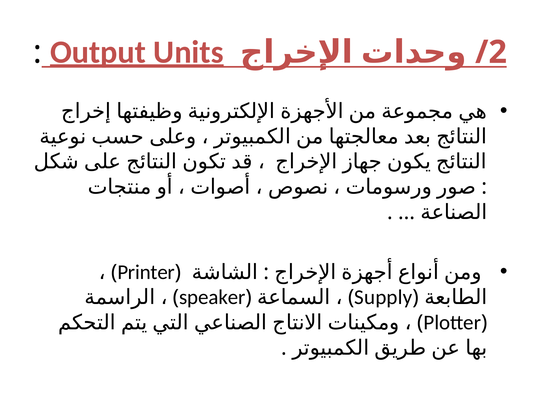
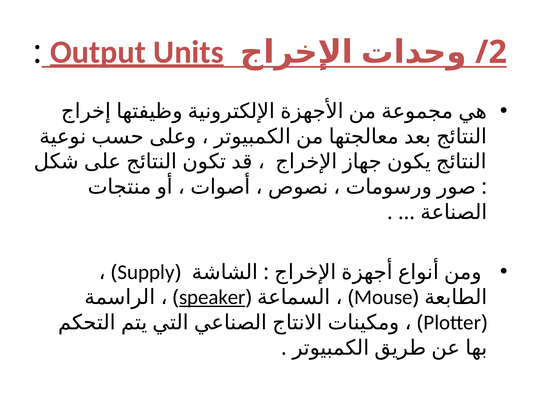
Printer: Printer -> Supply (146, 272)
speaker underline: none -> present (212, 297)
Supply: Supply -> Mouse (383, 297)
